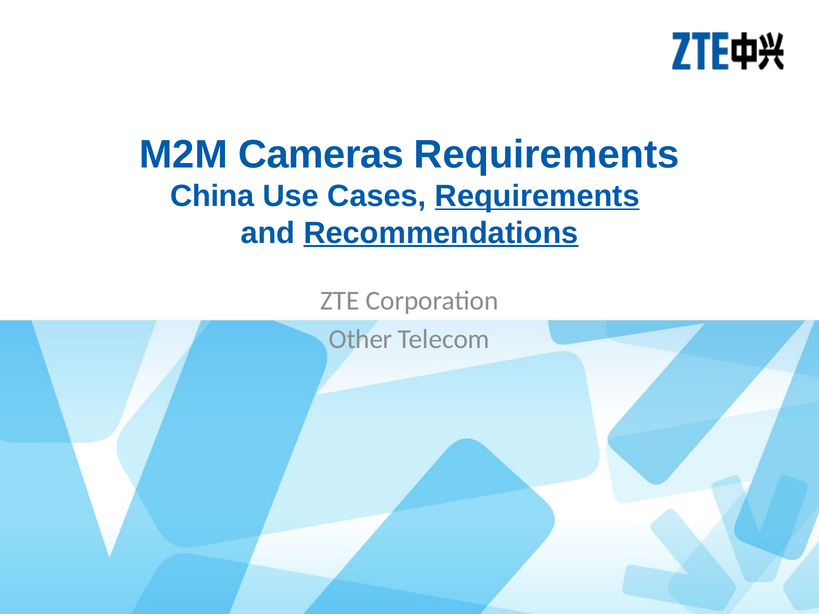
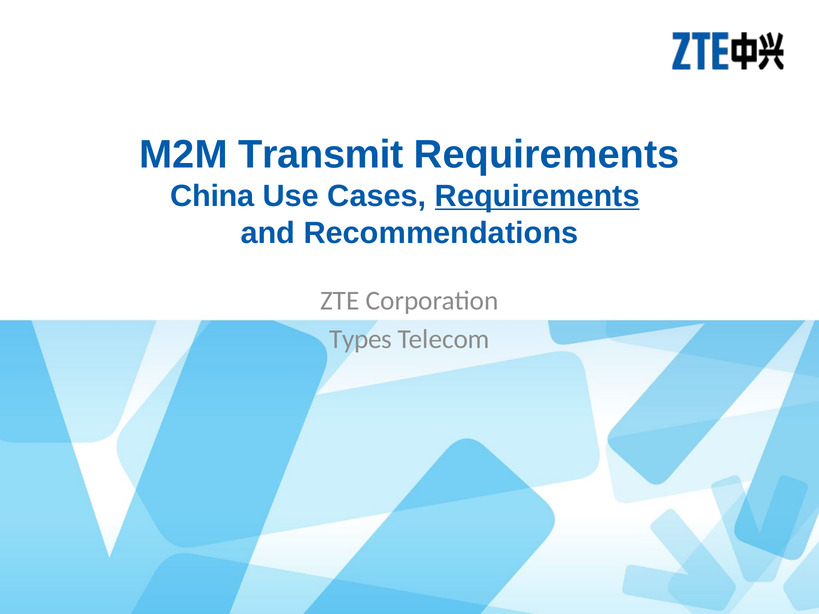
Cameras: Cameras -> Transmit (321, 154)
Recommendations underline: present -> none (441, 233)
Other: Other -> Types (361, 339)
